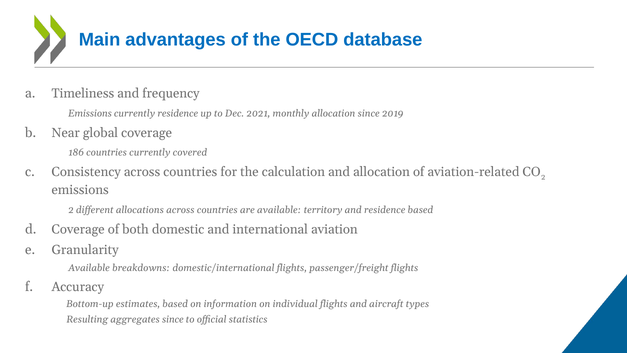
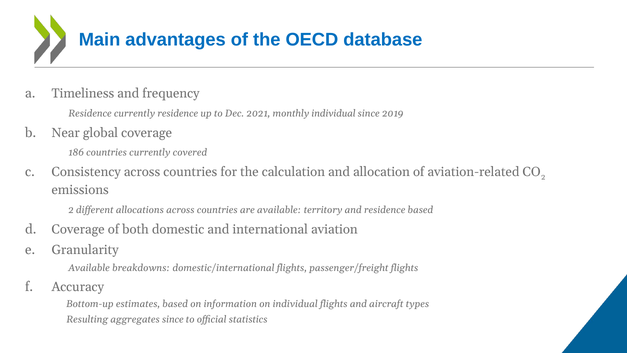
Emissions: Emissions -> Residence (90, 113)
monthly allocation: allocation -> individual (334, 113)
